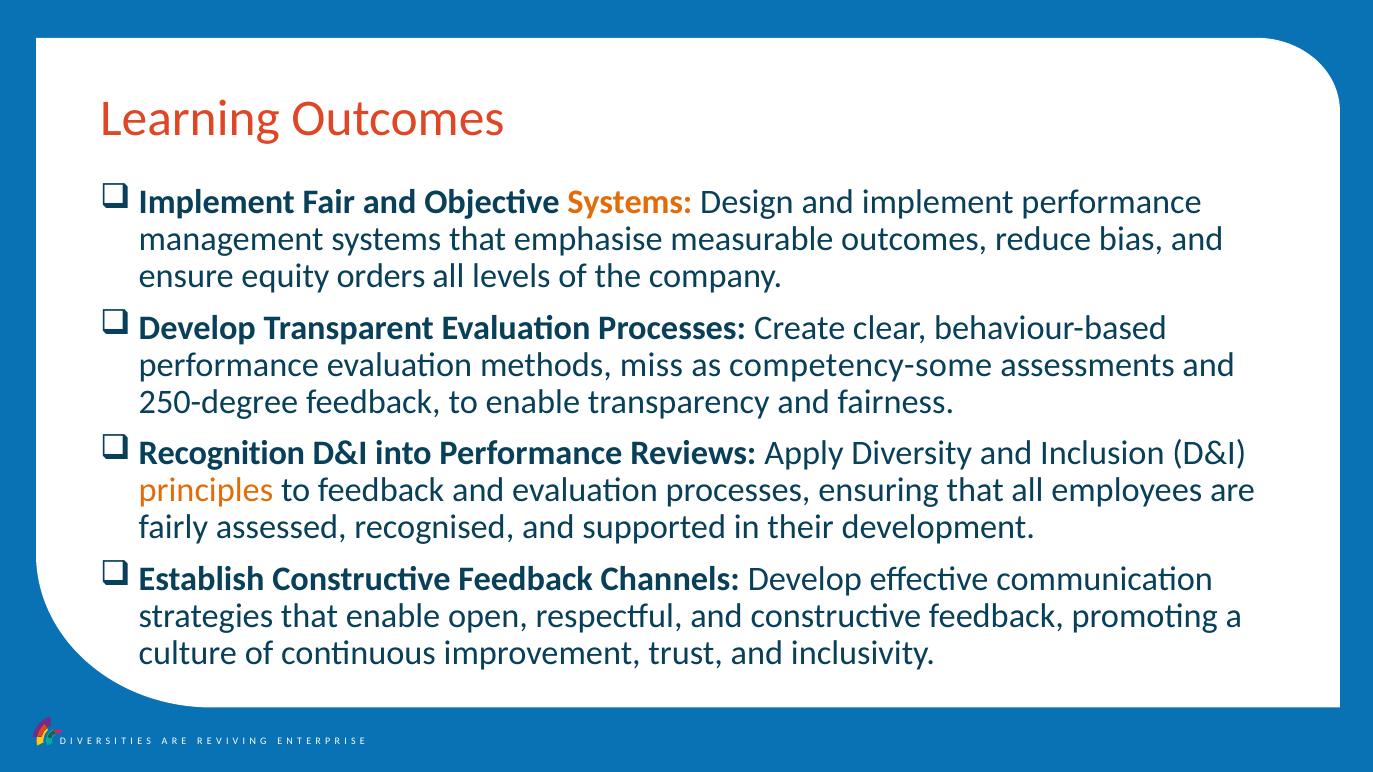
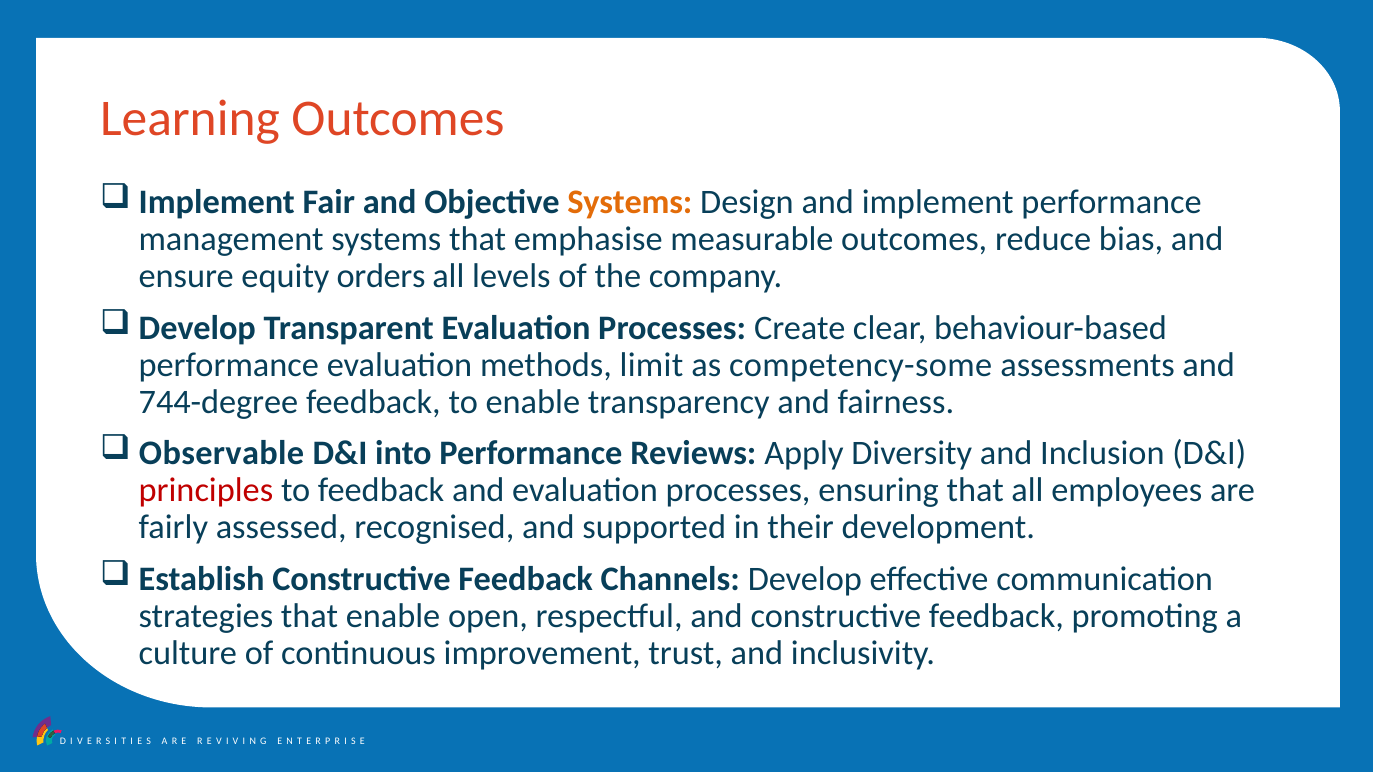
miss: miss -> limit (651, 365)
250-degree: 250-degree -> 744-degree (218, 402)
Recognition: Recognition -> Observable (222, 454)
principles colour: orange -> red (206, 491)
